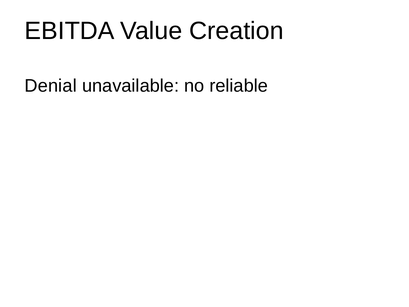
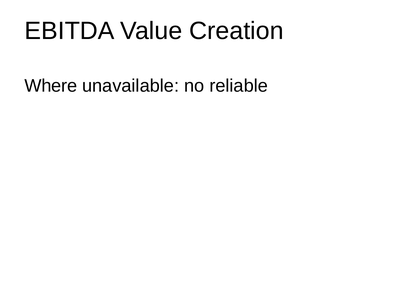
Denial: Denial -> Where (51, 86)
